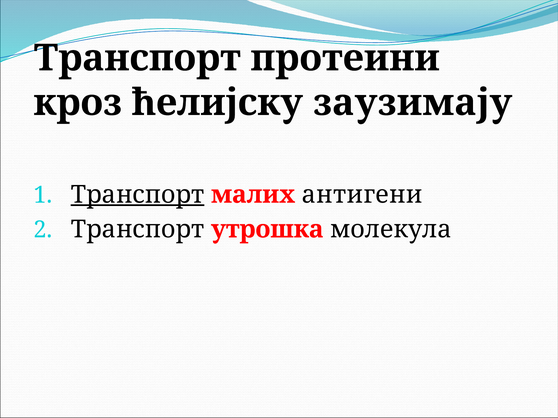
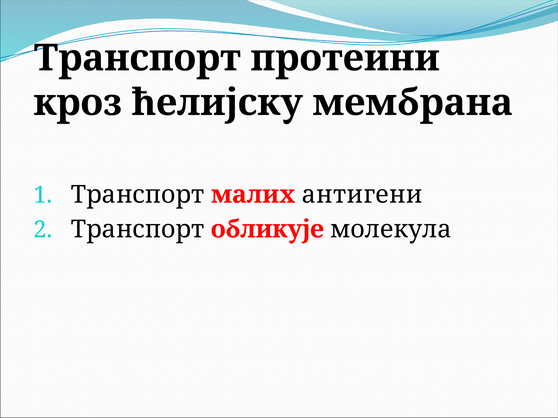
заузимају: заузимају -> мембрана (413, 103)
Транспорт underline: present -> none (138, 195)
утрошка: утрошка -> обликује (267, 230)
